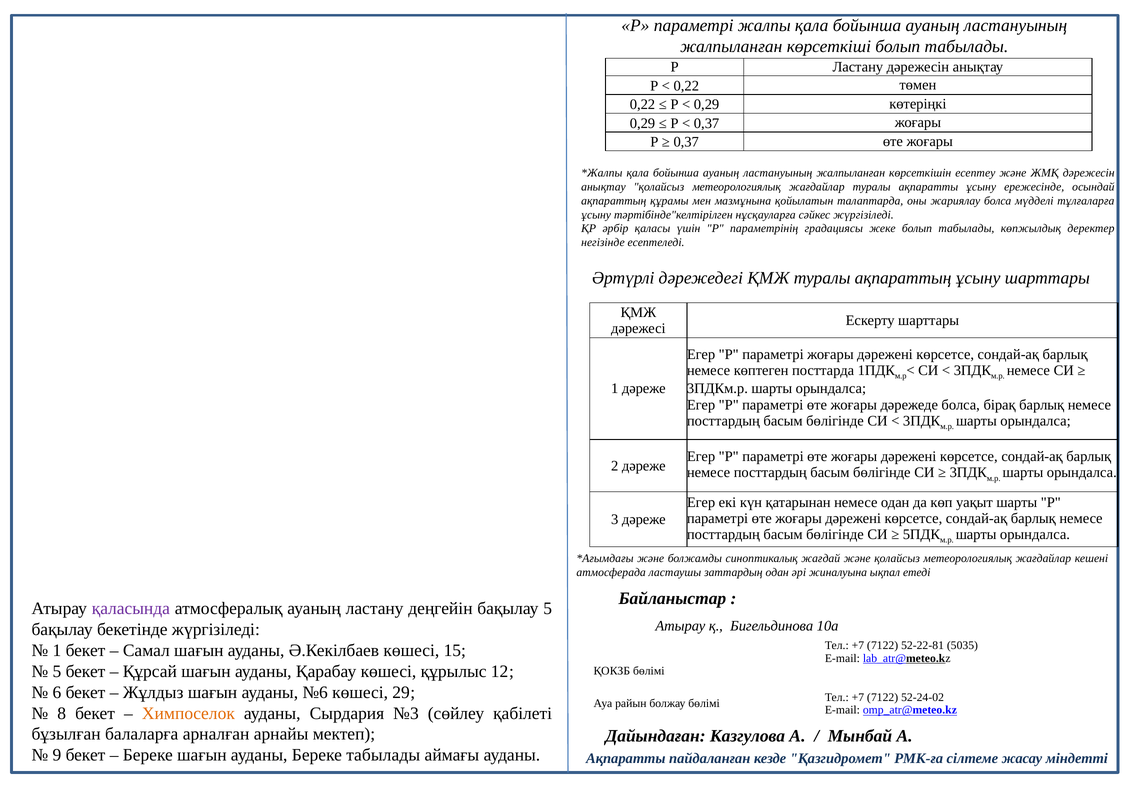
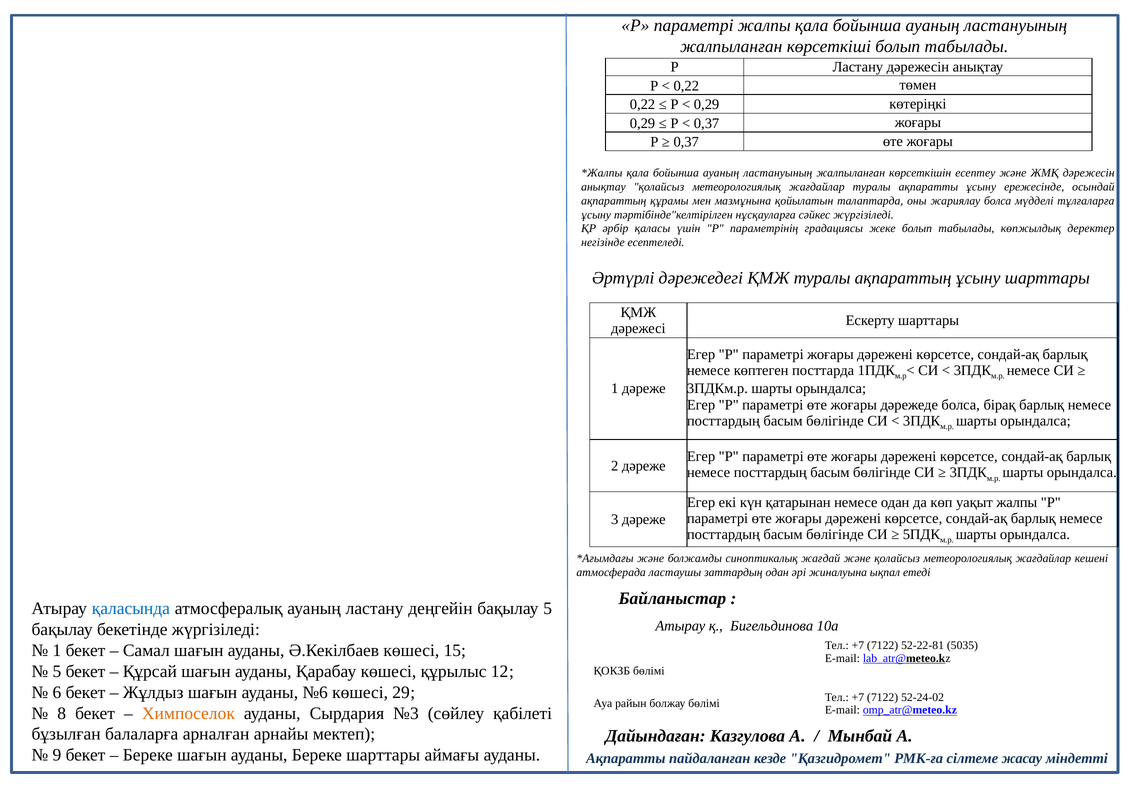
уақыт шарты: шарты -> жалпы (1017, 503)
қаласында colour: purple -> blue (131, 609)
Береке табылады: табылады -> шарттары (383, 756)
